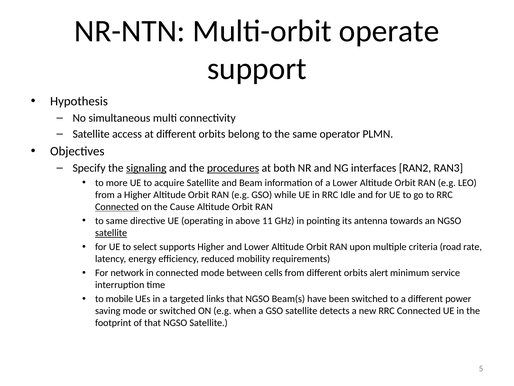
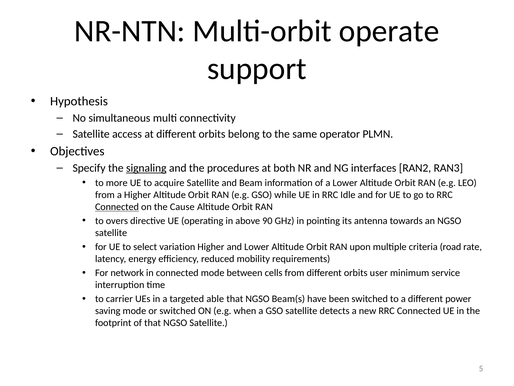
procedures underline: present -> none (233, 168)
to same: same -> overs (117, 221)
11: 11 -> 90 (267, 221)
satellite underline: present -> none (111, 233)
supports: supports -> variation (177, 247)
alert: alert -> user (379, 273)
mobile: mobile -> carrier (119, 299)
links: links -> able (215, 299)
